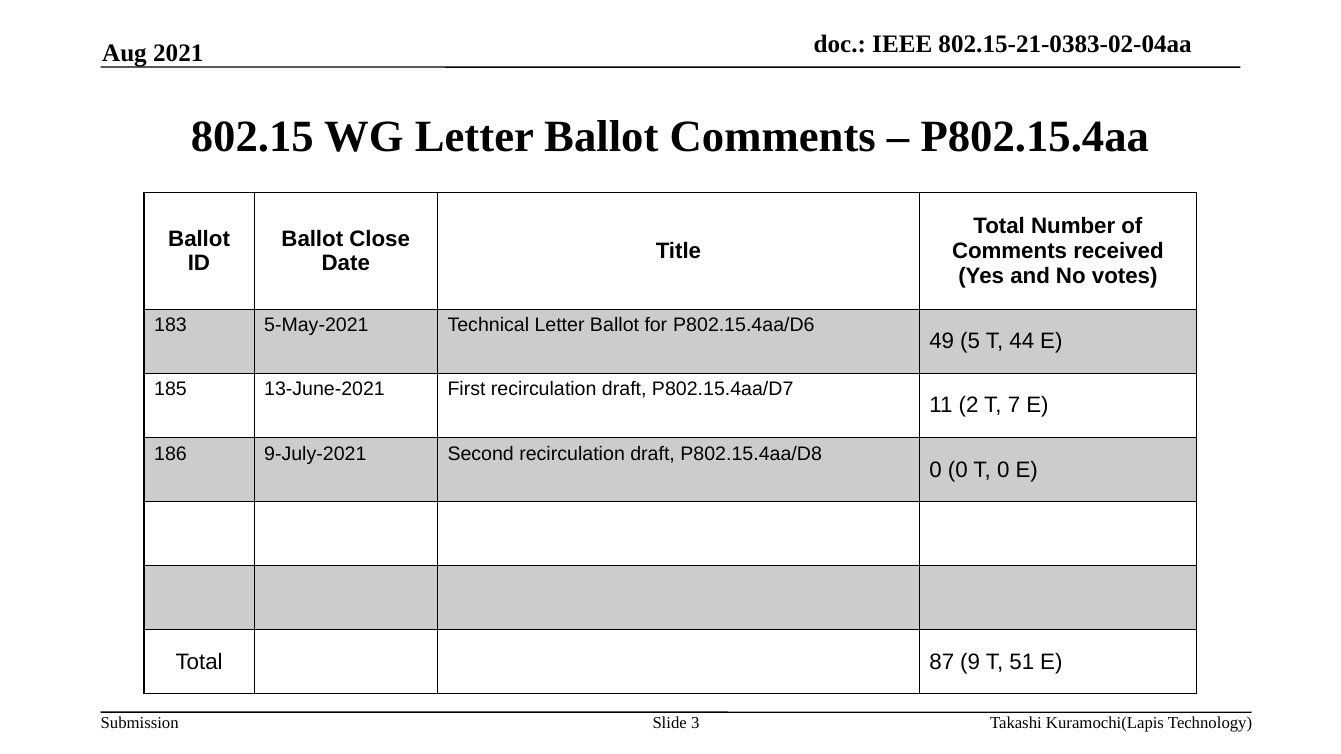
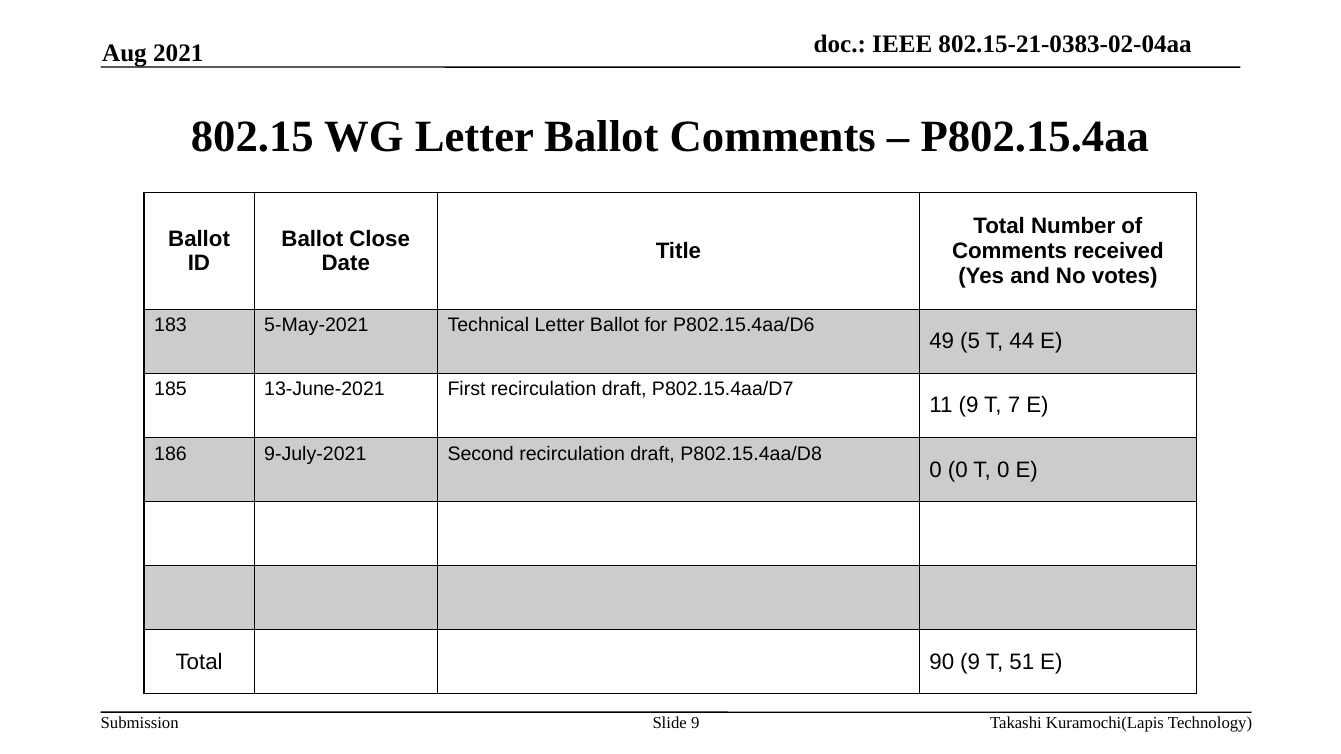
11 2: 2 -> 9 (969, 406)
87: 87 -> 90 (942, 662)
Slide 3: 3 -> 9 (695, 723)
